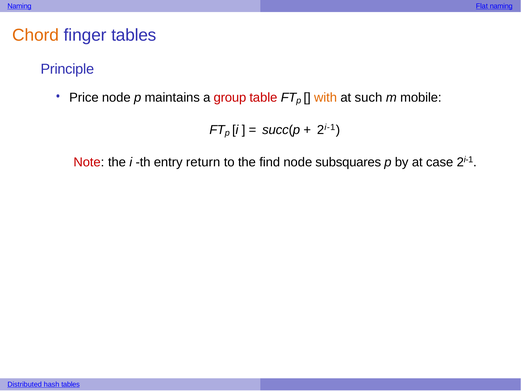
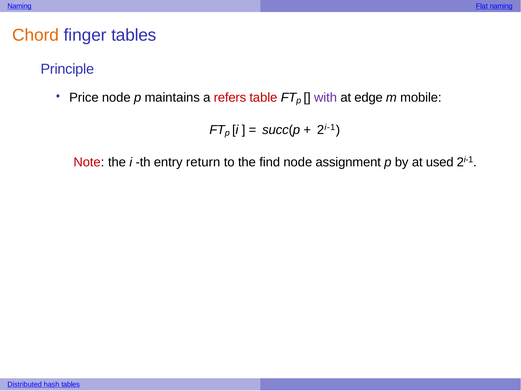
group: group -> refers (230, 98)
with colour: orange -> purple (326, 98)
such: such -> edge (369, 98)
subsquares: subsquares -> assignment (348, 162)
case: case -> used (440, 162)
